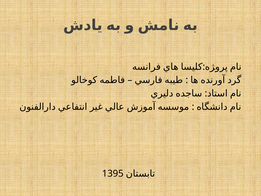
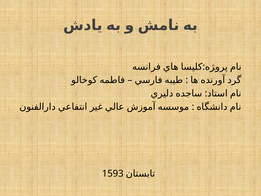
1395: 1395 -> 1593 (113, 173)
